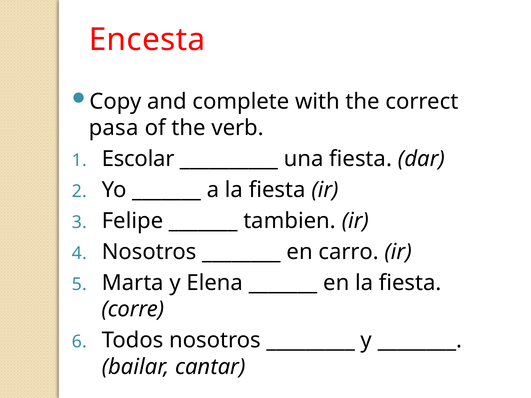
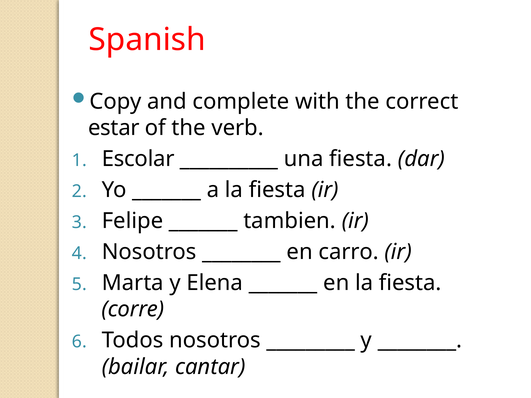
Encesta: Encesta -> Spanish (147, 40)
pasa: pasa -> estar (114, 128)
